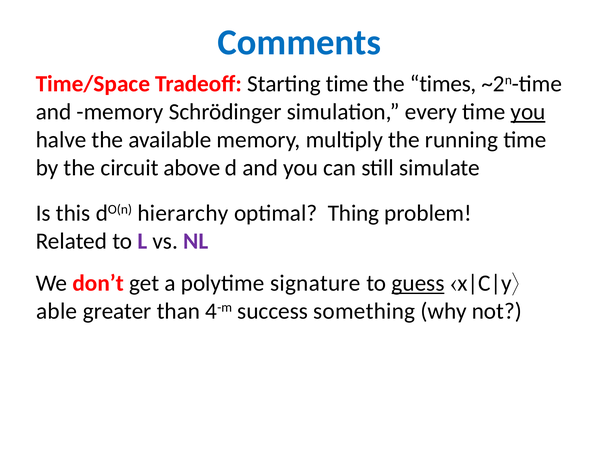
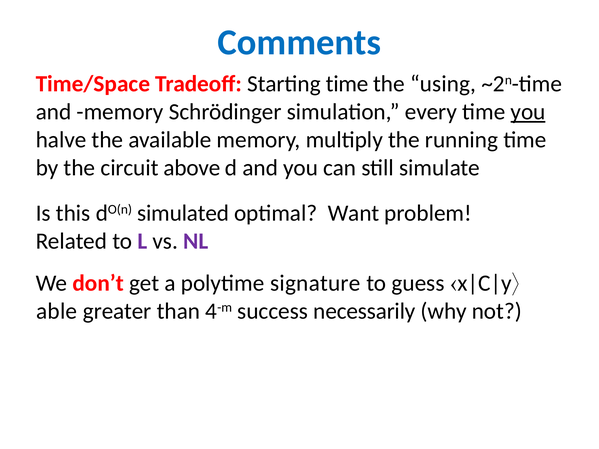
times: times -> using (443, 84)
hierarchy: hierarchy -> simulated (183, 213)
Thing: Thing -> Want (353, 213)
guess underline: present -> none (418, 283)
something: something -> necessarily (364, 311)
